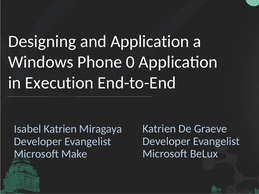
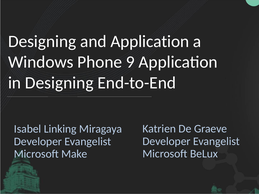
0: 0 -> 9 (130, 62)
in Execution: Execution -> Designing (59, 83)
Isabel Katrien: Katrien -> Linking (60, 129)
